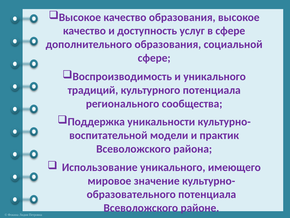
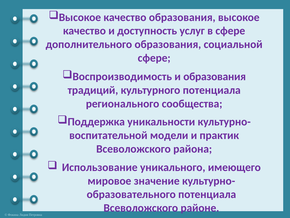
и уникального: уникального -> образования (215, 76)
